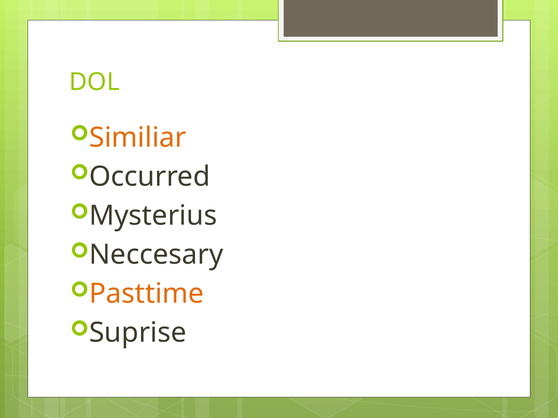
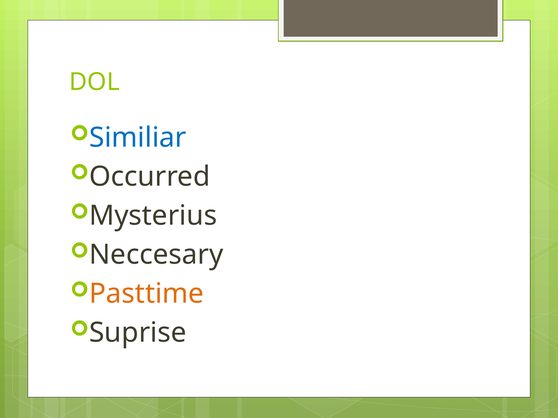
Similiar colour: orange -> blue (138, 138)
